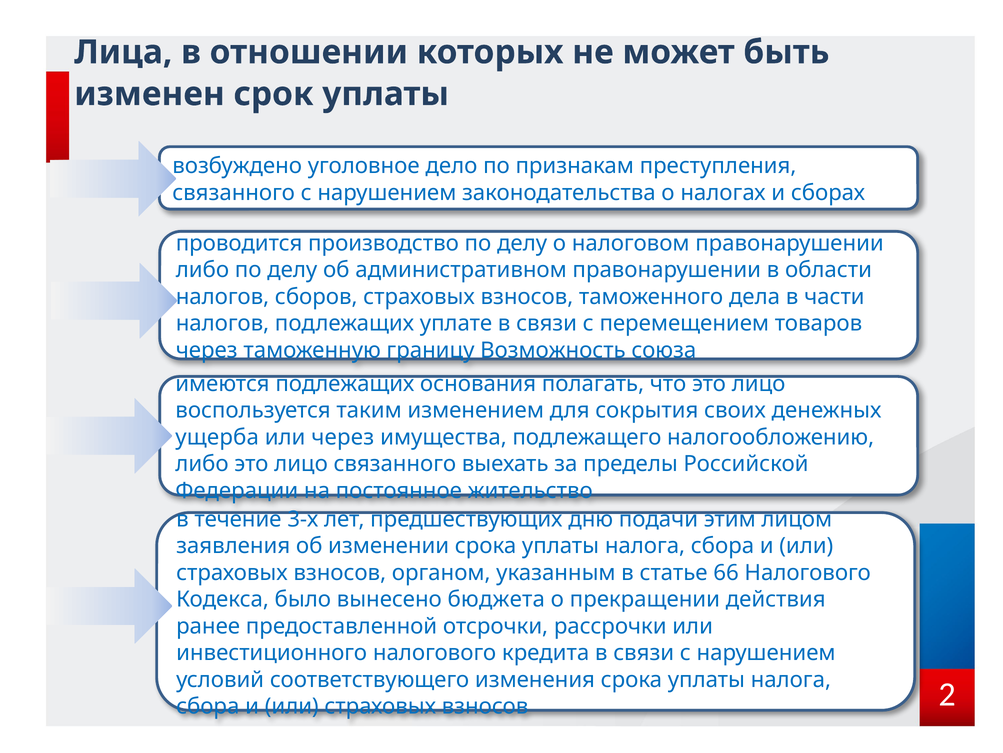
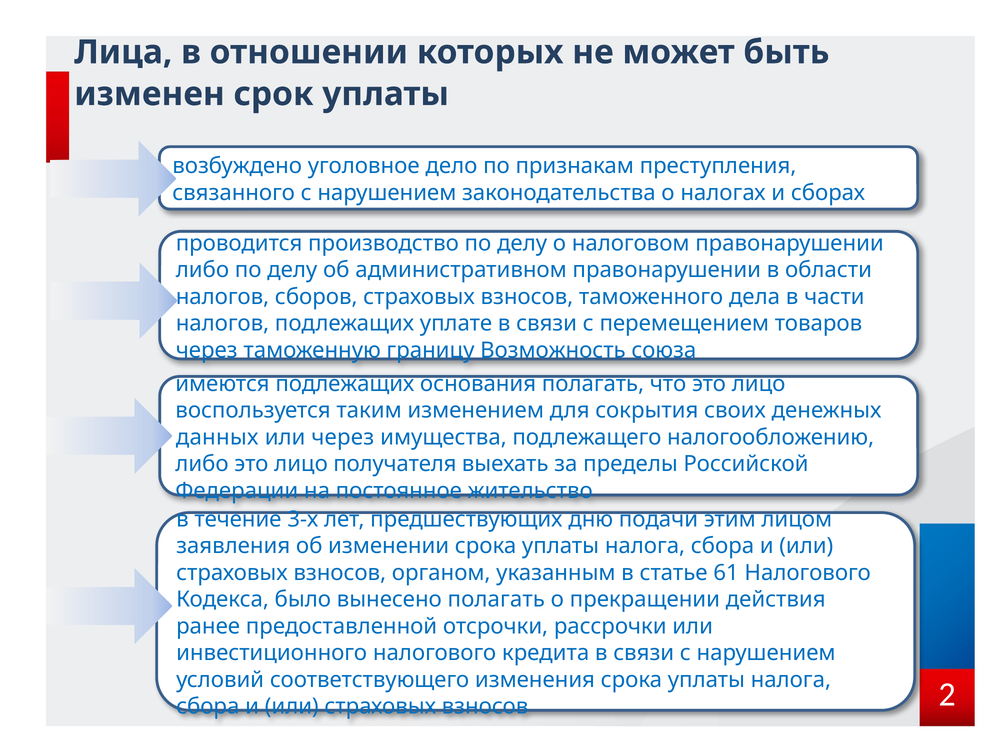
ущерба: ущерба -> данных (217, 437)
лицо связанного: связанного -> получателя (395, 464)
66: 66 -> 61 (726, 572)
вынесено бюджета: бюджета -> полагать (496, 599)
